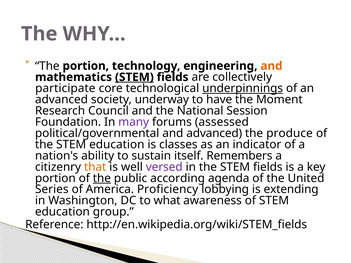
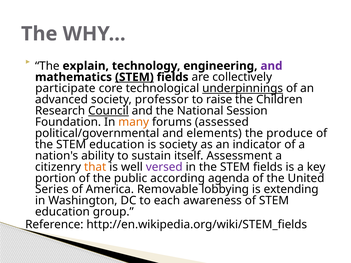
The portion: portion -> explain (86, 66)
and colour: orange -> purple (271, 66)
underway: underway -> professor (162, 100)
have: have -> raise (219, 100)
Moment: Moment -> Children (279, 100)
Council underline: none -> present (108, 111)
many colour: purple -> orange (134, 122)
and advanced: advanced -> elements (214, 133)
is classes: classes -> society (178, 145)
Remembers: Remembers -> Assessment (239, 156)
the underline: present -> none (102, 178)
Proficiency: Proficiency -> Removable (168, 190)
what: what -> each (167, 201)
